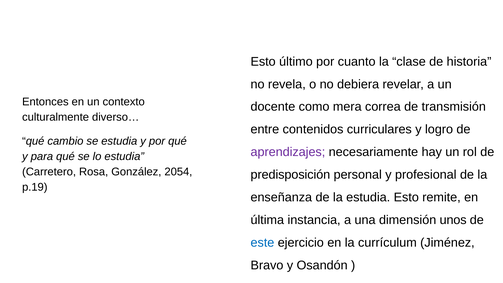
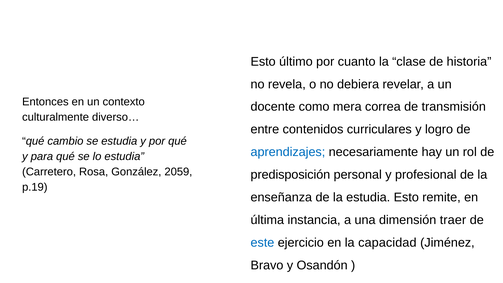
aprendizajes colour: purple -> blue (288, 152)
2054: 2054 -> 2059 (178, 172)
unos: unos -> traer (453, 220)
currículum: currículum -> capacidad (387, 243)
